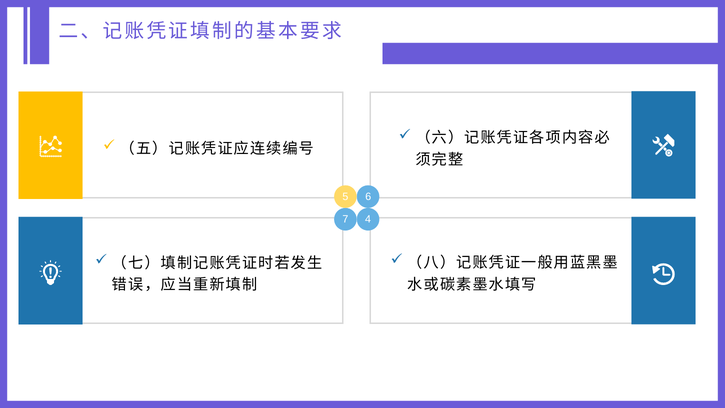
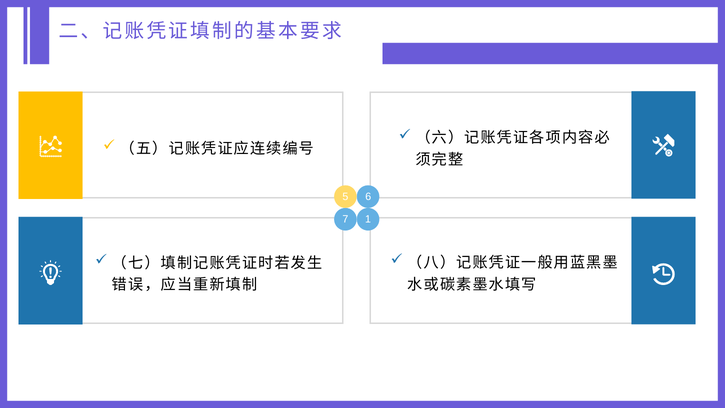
4: 4 -> 1 (368, 219)
